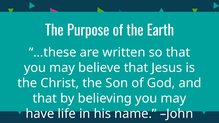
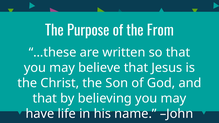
Earth: Earth -> From (160, 31)
